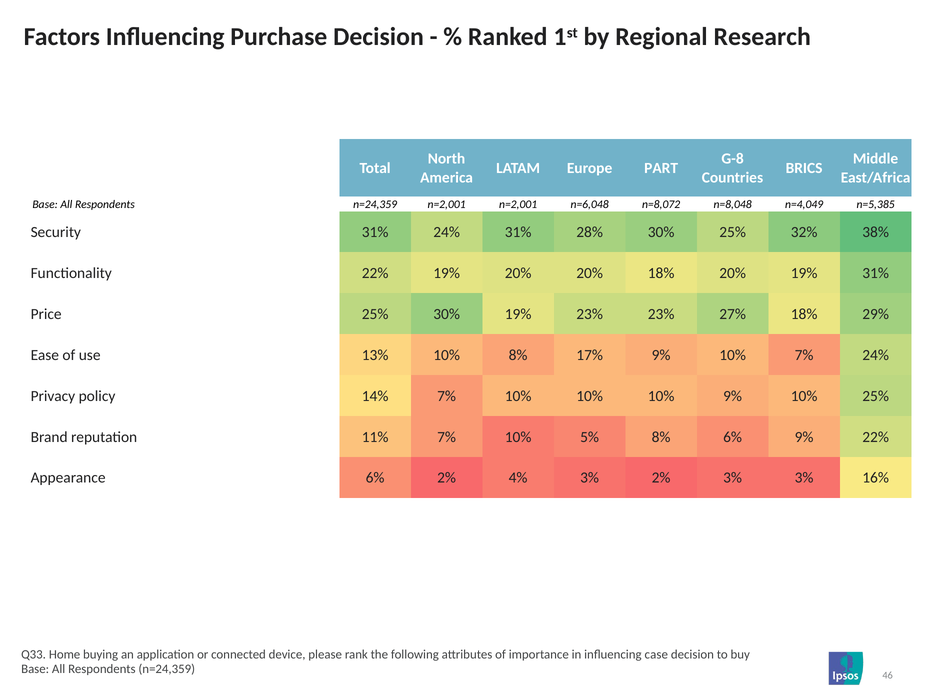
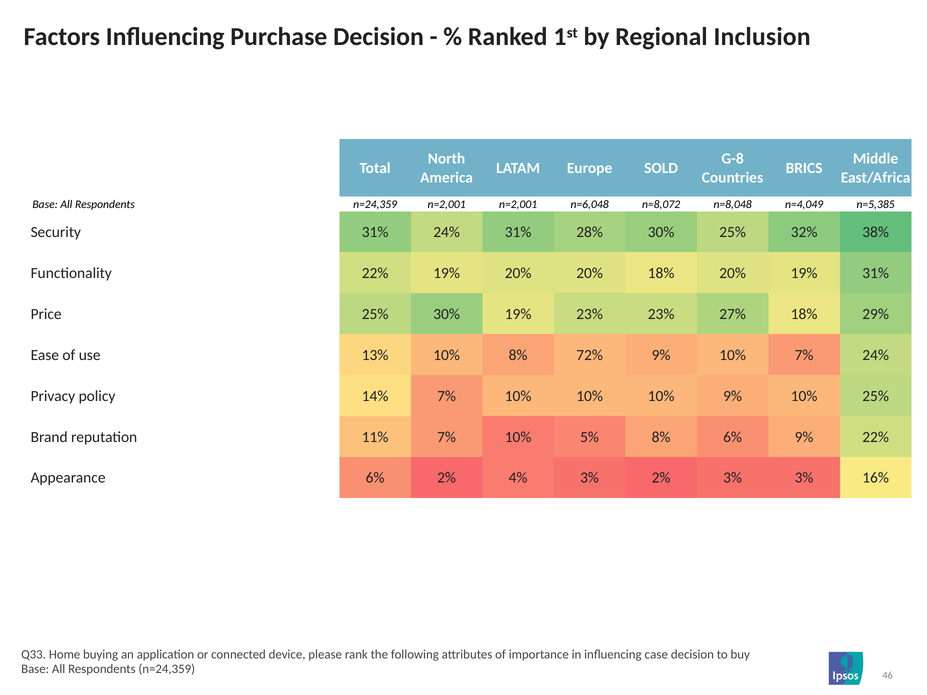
Research: Research -> Inclusion (762, 37)
PART: PART -> SOLD (661, 168)
17%: 17% -> 72% (590, 355)
